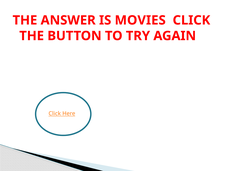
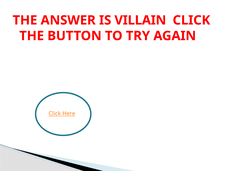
MOVIES: MOVIES -> VILLAIN (140, 20)
